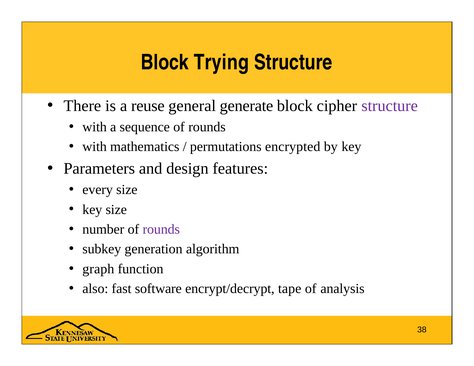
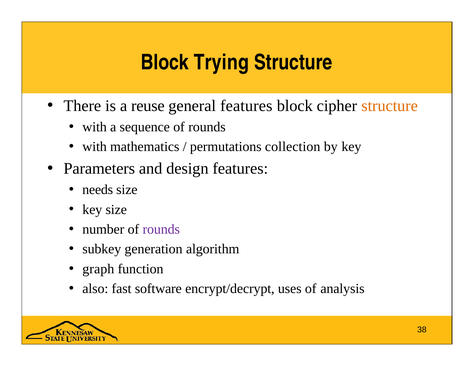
general generate: generate -> features (246, 106)
structure colour: purple -> orange (390, 106)
encrypted: encrypted -> collection (293, 147)
every: every -> needs (98, 190)
tape: tape -> uses (290, 289)
